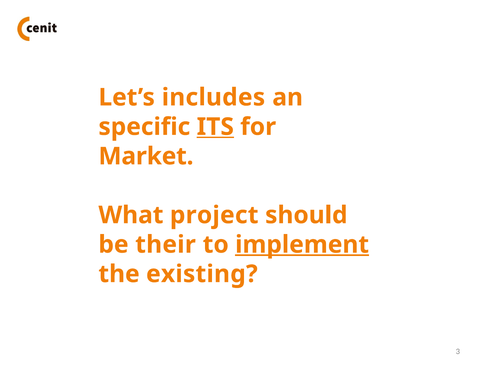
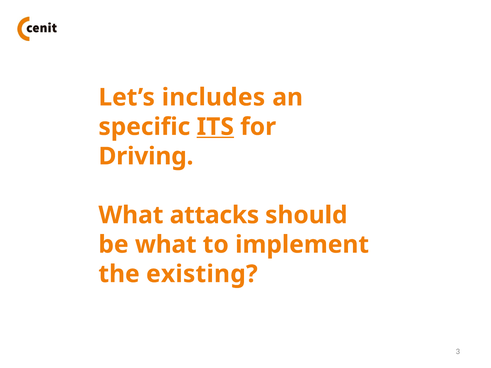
Market: Market -> Driving (146, 156)
project: project -> attacks (214, 215)
be their: their -> what (166, 245)
implement underline: present -> none (302, 245)
